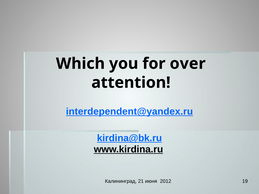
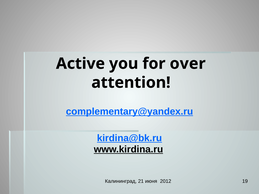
Which: Which -> Active (80, 64)
interdependent@yandex.ru: interdependent@yandex.ru -> complementary@yandex.ru (129, 112)
